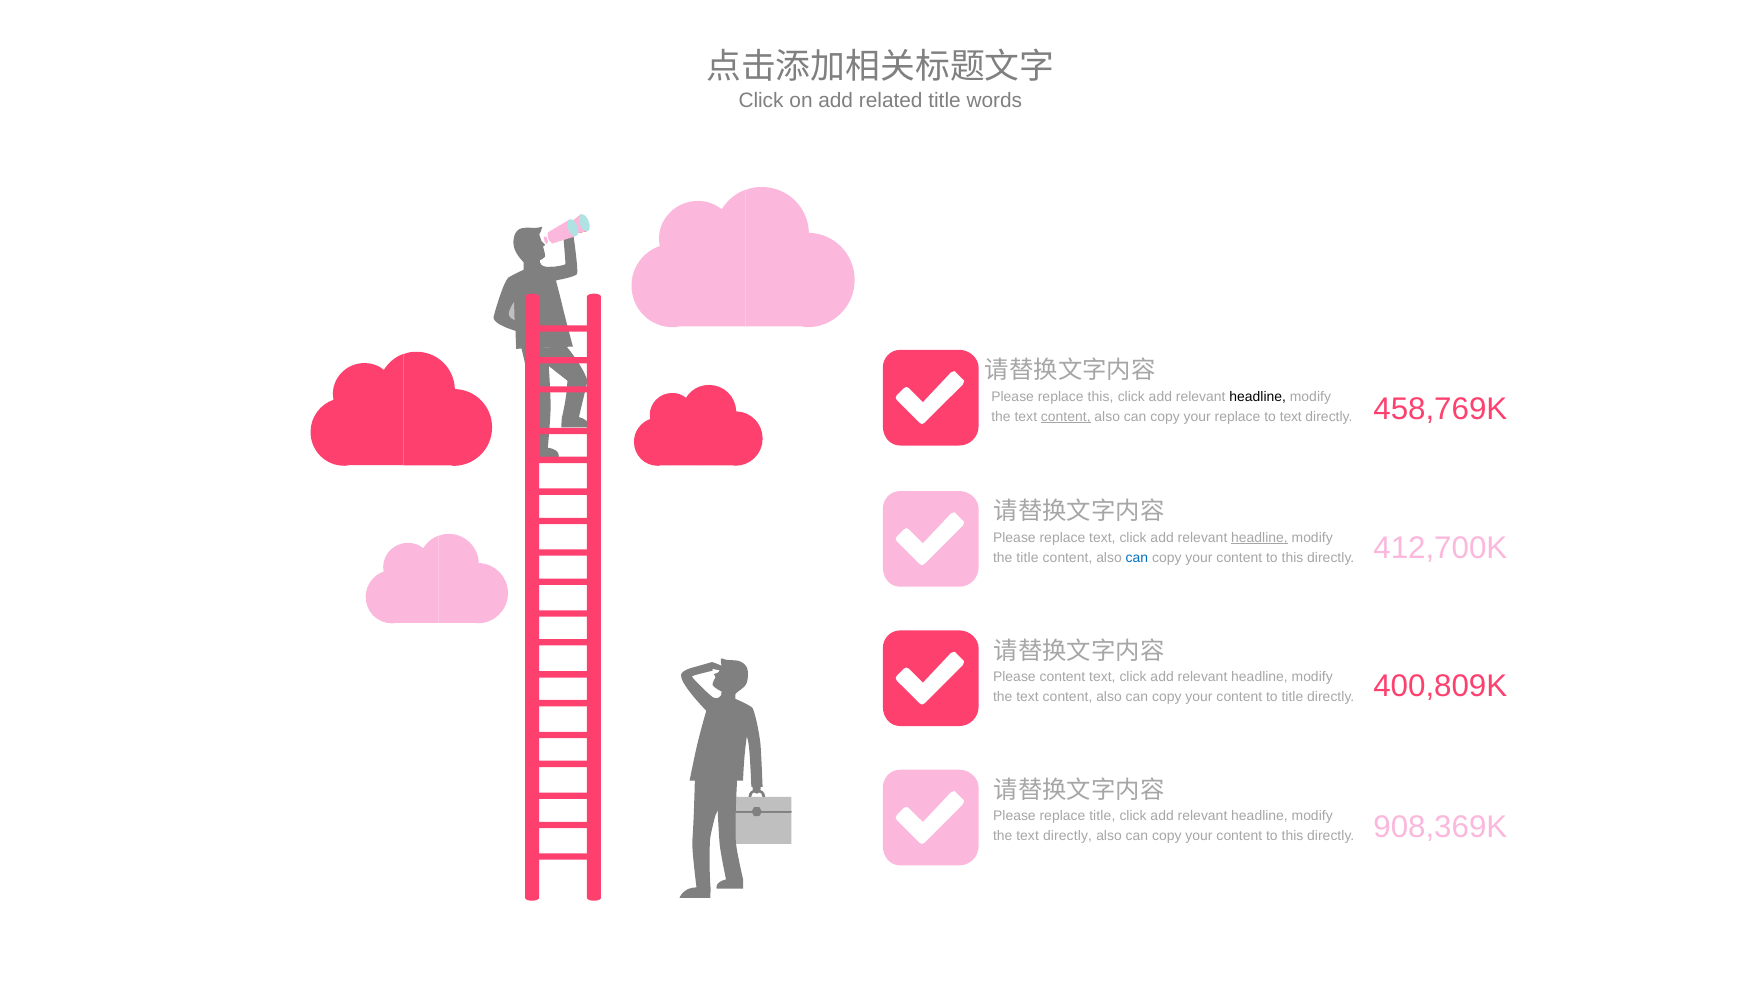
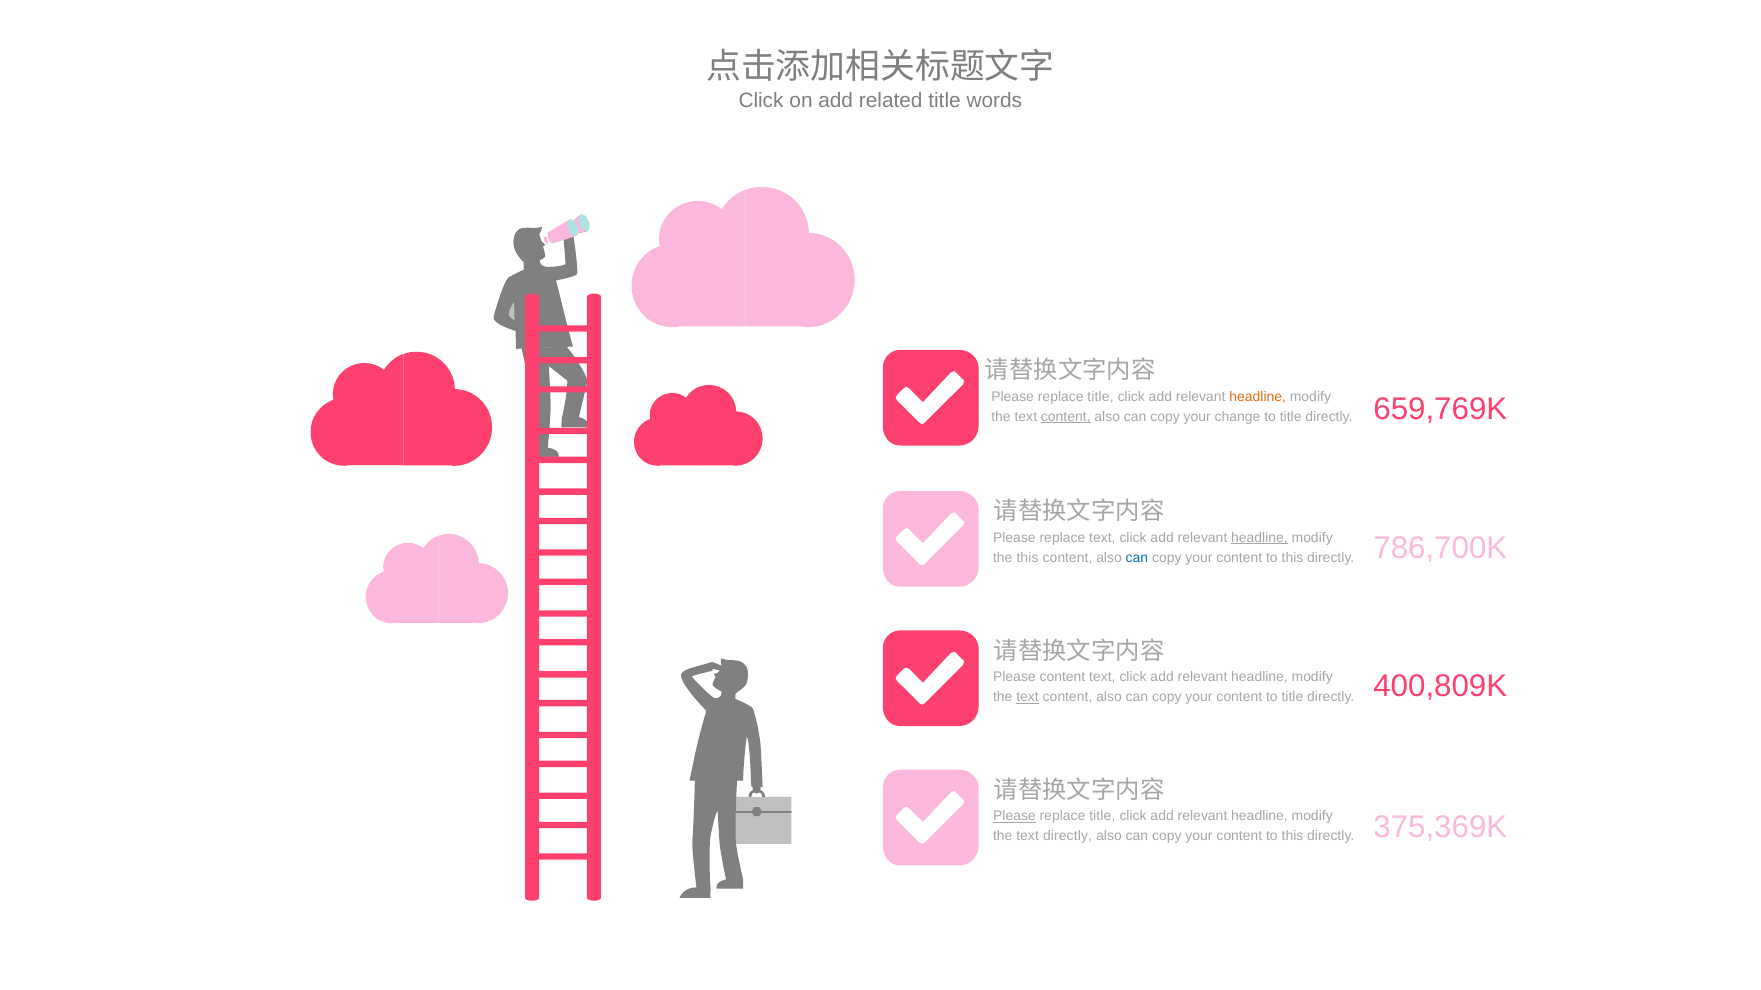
this: this -> title (1101, 397)
headline colour: black -> orange (1258, 397)
your replace: replace -> change (1238, 417)
text: text -> title (1291, 417)
458,769K: 458,769K -> 659,769K (1440, 410)
412,700K: 412,700K -> 786,700K (1440, 549)
the title: title -> this (1028, 558)
text underline: none -> present (1028, 697)
Please underline: none -> present (1014, 817)
908,369K: 908,369K -> 375,369K (1440, 828)
